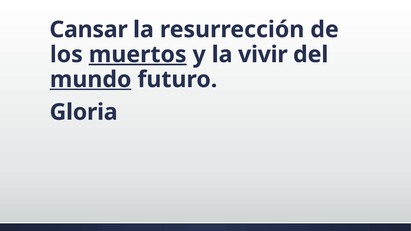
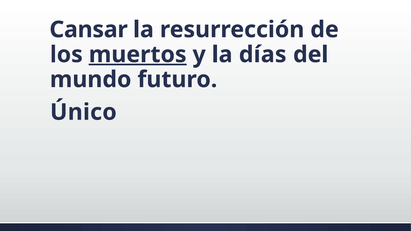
vivir: vivir -> días (263, 55)
mundo underline: present -> none (91, 80)
Gloria: Gloria -> Único (83, 112)
